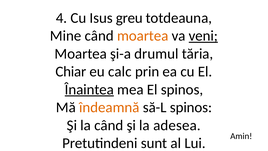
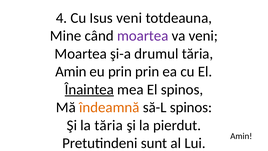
Isus greu: greu -> veni (129, 18)
moartea colour: orange -> purple (143, 36)
veni underline: present -> none (203, 36)
Chiar: Chiar -> Amin (71, 72)
eu calc: calc -> prin (120, 72)
la când: când -> tăria (109, 125)
adesea: adesea -> pierdut (177, 125)
